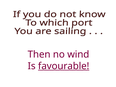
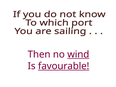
wind underline: none -> present (78, 54)
